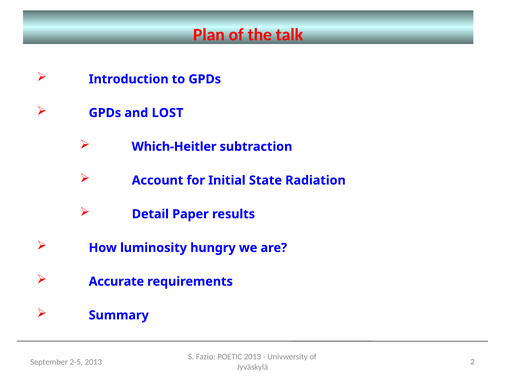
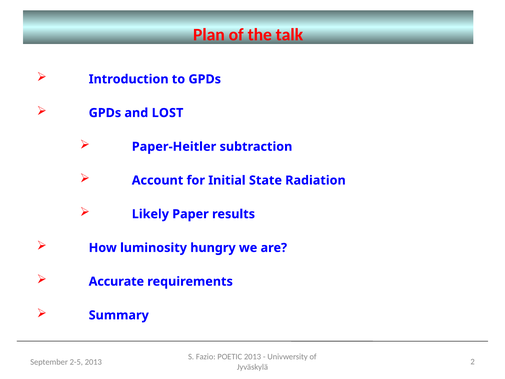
Which-Heitler: Which-Heitler -> Paper-Heitler (174, 147)
Detail: Detail -> Likely (150, 214)
